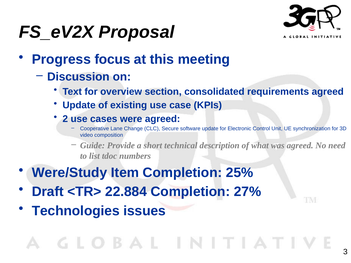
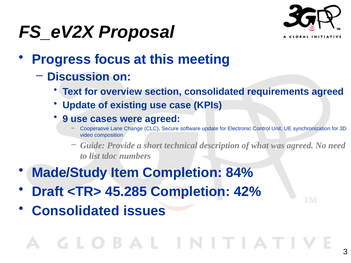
2: 2 -> 9 (65, 119)
Were/Study: Were/Study -> Made/Study (70, 173)
25%: 25% -> 84% (240, 173)
22.884: 22.884 -> 45.285 (126, 192)
27%: 27% -> 42% (247, 192)
Technologies: Technologies -> Consolidated (76, 211)
